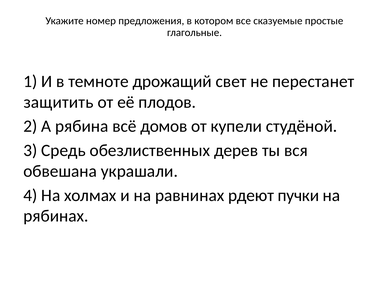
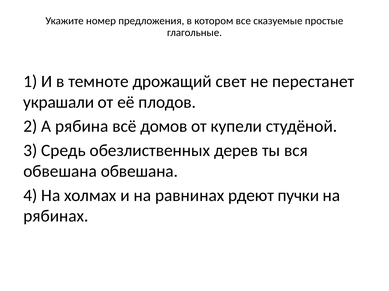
защитить: защитить -> украшали (59, 102)
обвешана украшали: украшали -> обвешана (139, 172)
